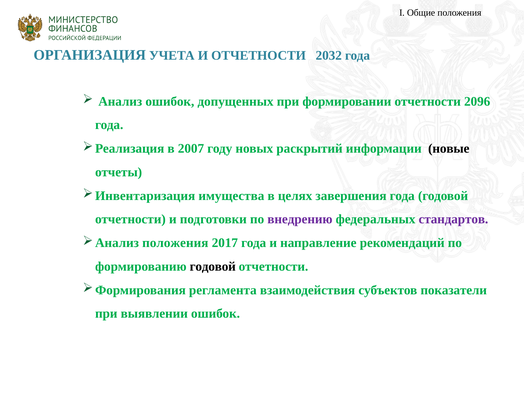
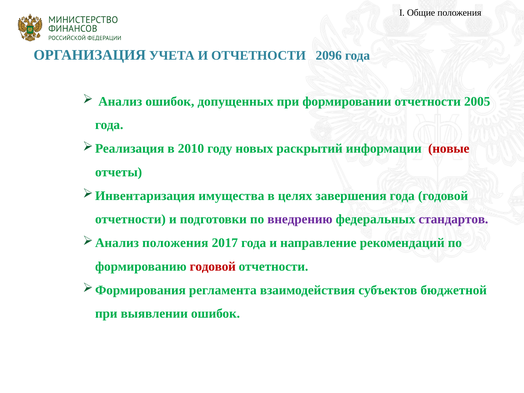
2032: 2032 -> 2096 (329, 55)
2096: 2096 -> 2005 (477, 101)
2007: 2007 -> 2010 (191, 149)
новые colour: black -> red (449, 149)
годовой colour: black -> red (213, 266)
показатели: показатели -> бюджетной (454, 290)
